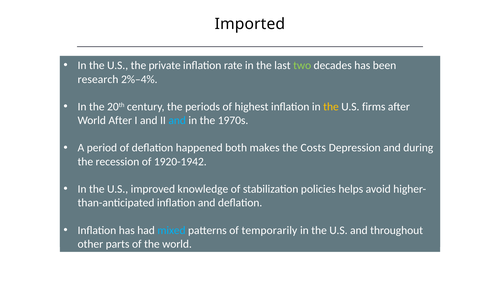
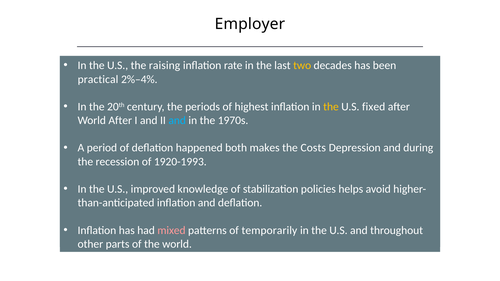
Imported: Imported -> Employer (250, 24)
private: private -> raising (165, 66)
two colour: light green -> yellow (302, 66)
research: research -> practical (98, 79)
firms: firms -> fixed (374, 107)
1920-1942: 1920-1942 -> 1920-1993 (180, 162)
mixed colour: light blue -> pink (171, 230)
